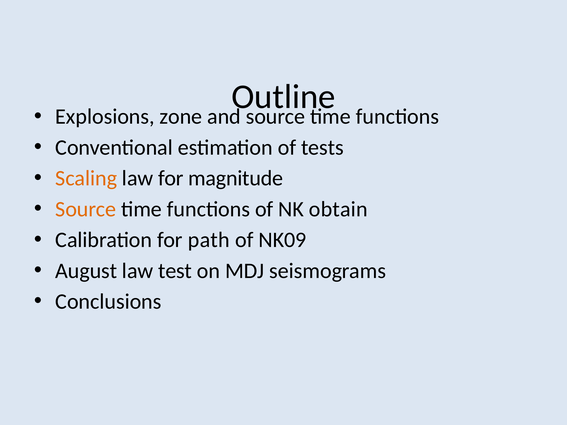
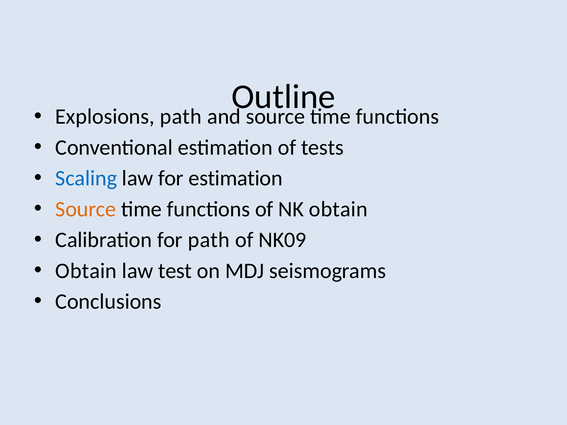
Explosions zone: zone -> path (181, 117)
Scaling colour: orange -> blue (86, 178)
for magnitude: magnitude -> estimation (236, 178)
August: August -> Obtain (86, 271)
